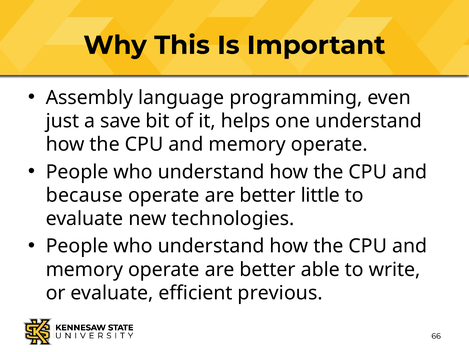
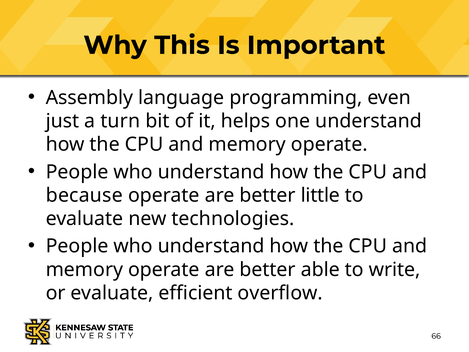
save: save -> turn (120, 121)
previous: previous -> overflow (280, 293)
